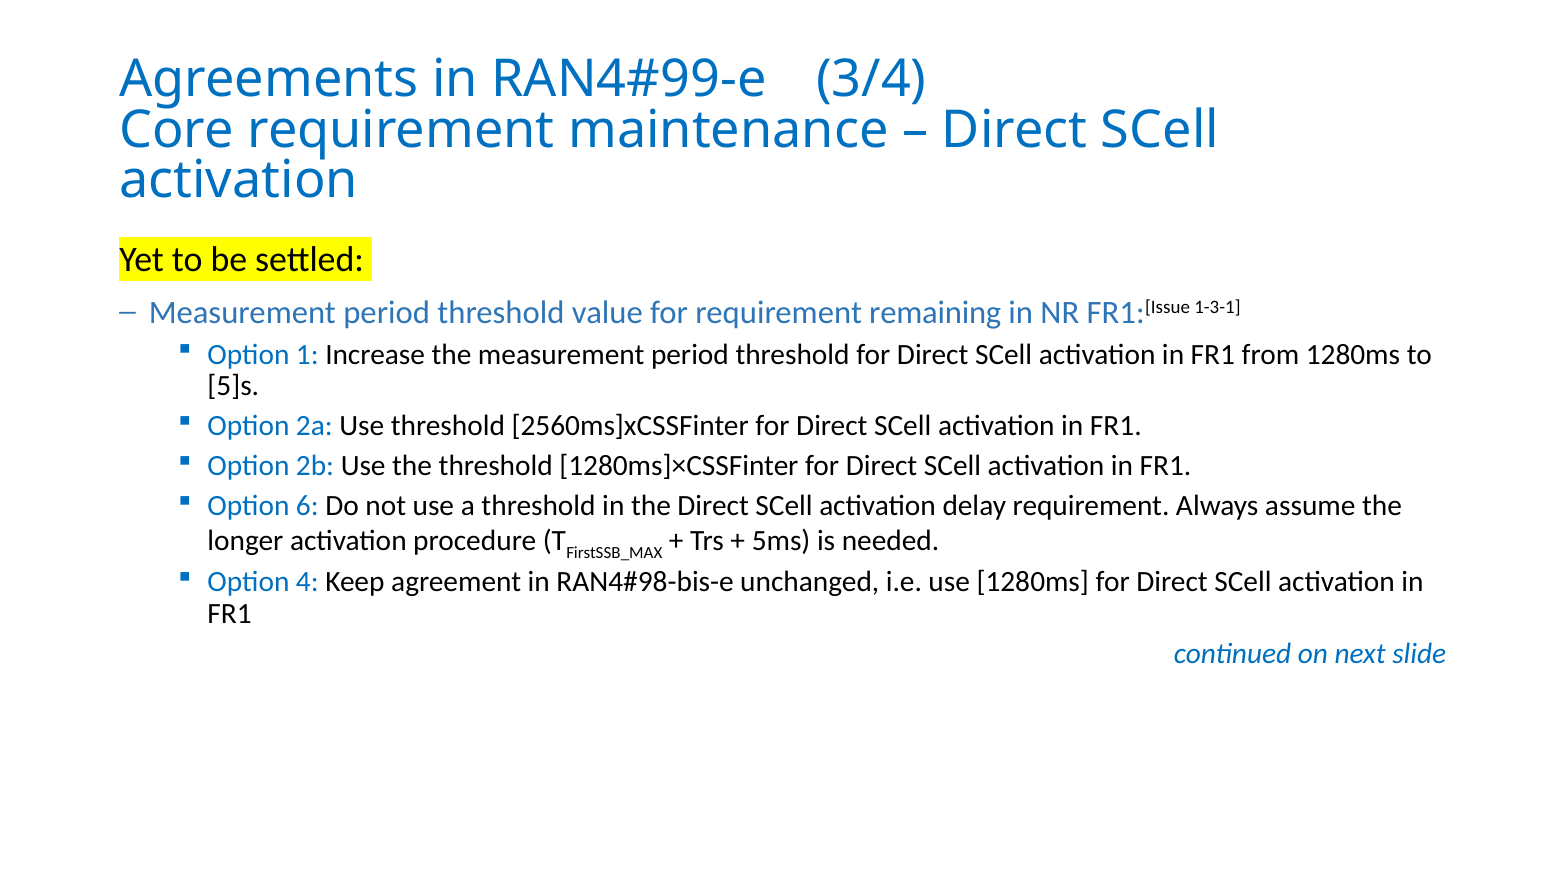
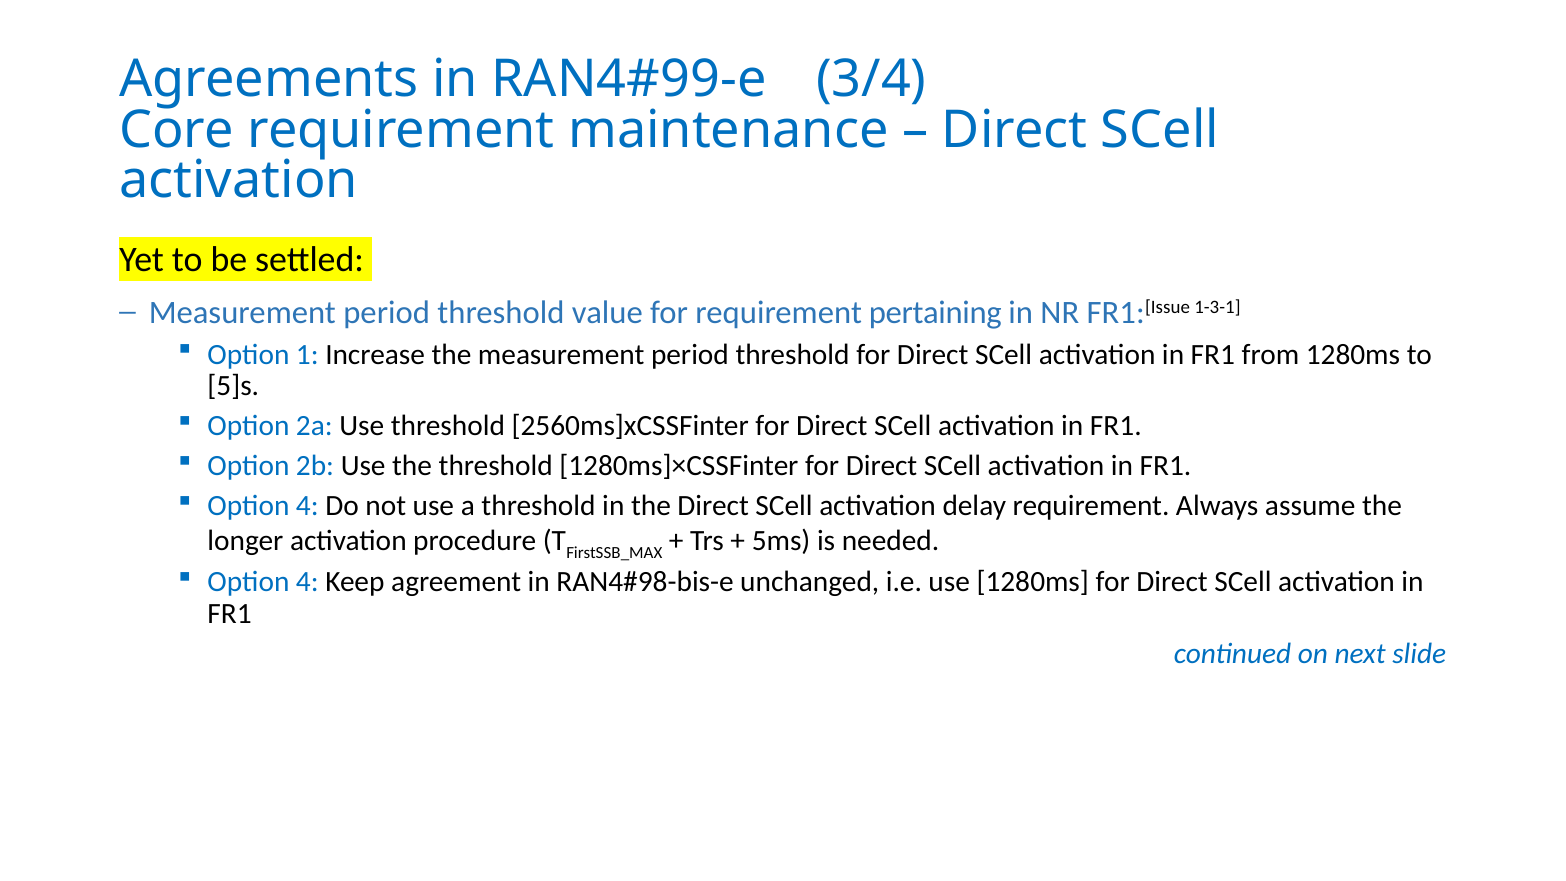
remaining: remaining -> pertaining (935, 313)
6: 6 -> 4 (307, 506)
